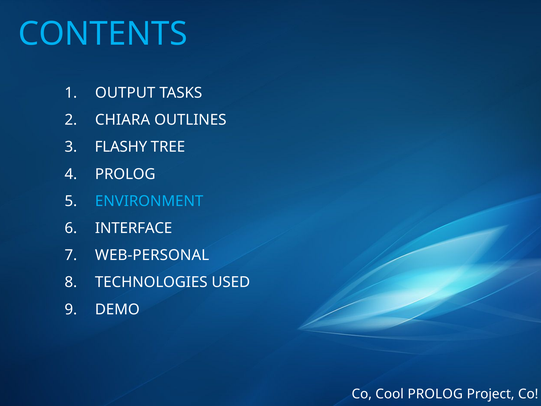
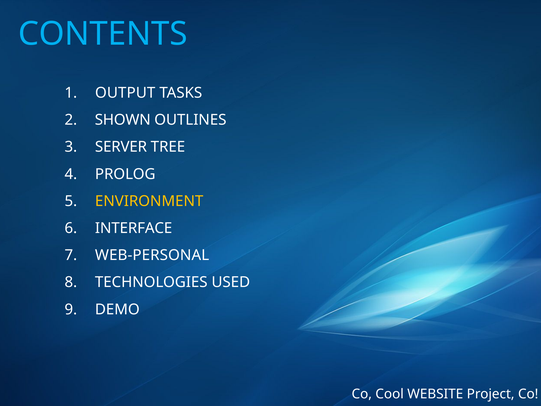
CHIARA: CHIARA -> SHOWN (123, 120)
FLASHY: FLASHY -> SERVER (121, 147)
ENVIRONMENT colour: light blue -> yellow (149, 201)
Cool PROLOG: PROLOG -> WEBSITE (435, 394)
